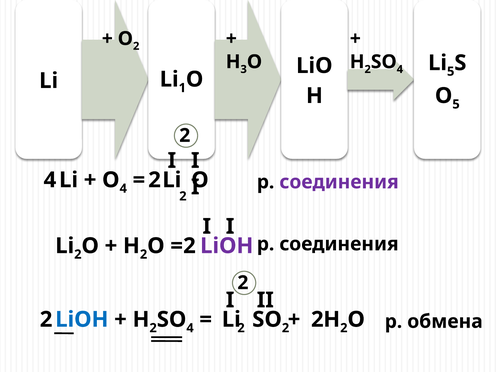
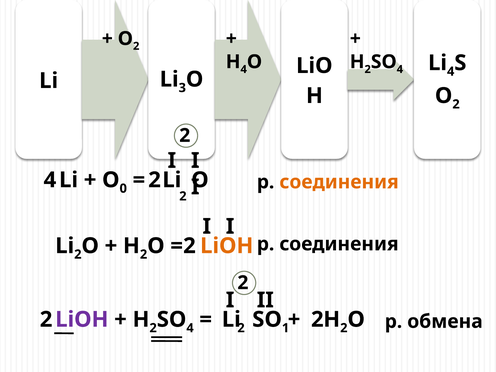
3: 3 -> 4 (244, 69)
Li 5: 5 -> 4 (451, 71)
1: 1 -> 3 (182, 88)
5: 5 -> 2 (456, 104)
O 4: 4 -> 0 (123, 188)
соединения colour: purple -> orange (339, 182)
LiOH colour: purple -> orange (227, 246)
LiOH colour: blue -> purple (82, 319)
2: 2 -> 1 (286, 328)
